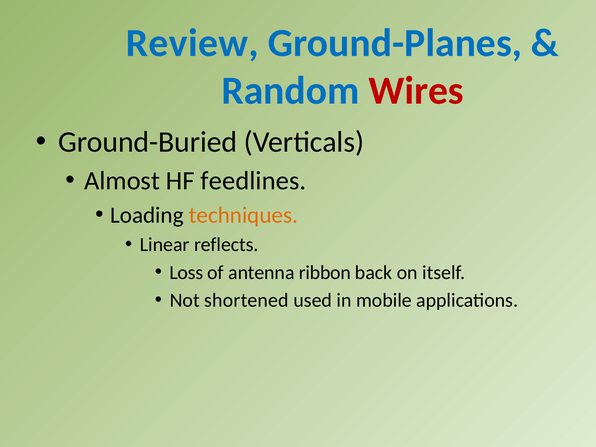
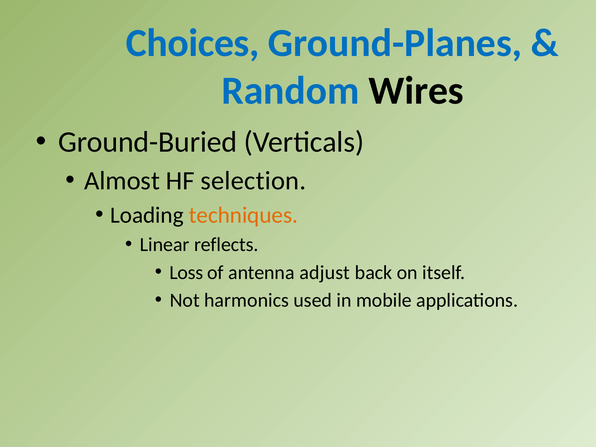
Review: Review -> Choices (193, 43)
Wires colour: red -> black (416, 91)
feedlines: feedlines -> selection (253, 181)
ribbon: ribbon -> adjust (325, 273)
shortened: shortened -> harmonics (247, 300)
